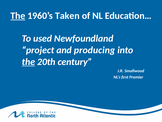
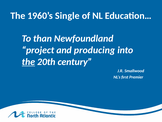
The underline: present -> none (18, 16)
Taken: Taken -> Single (67, 16)
used: used -> than (43, 38)
